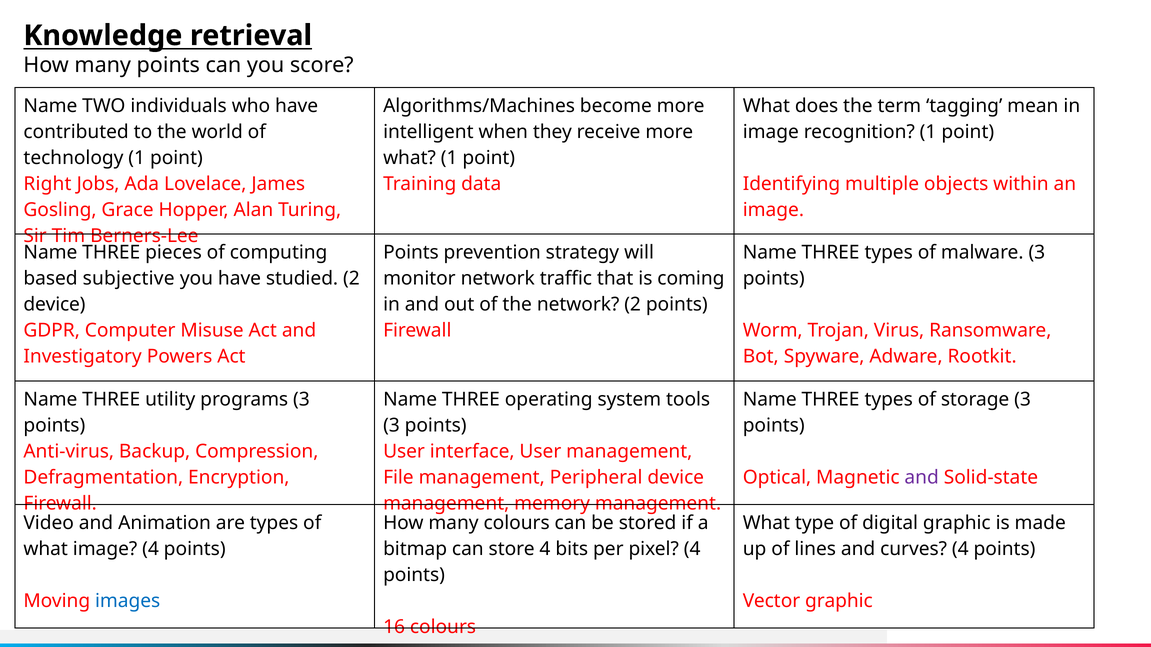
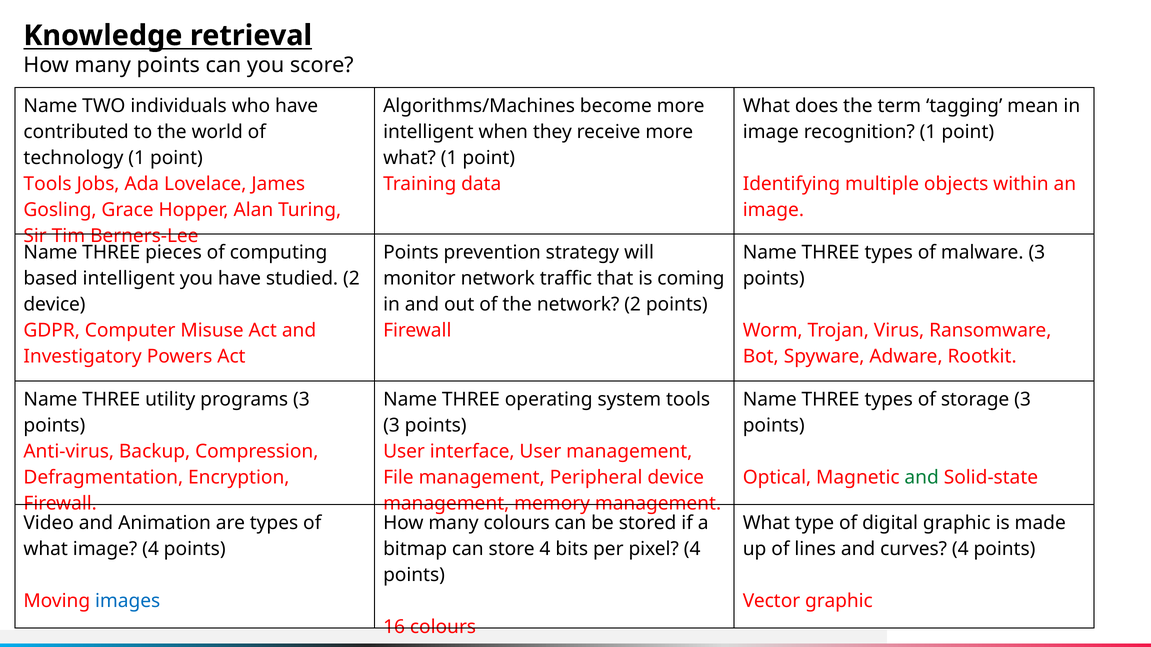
Right: Right -> Tools (48, 184)
based subjective: subjective -> intelligent (129, 279)
and colour: purple -> green (922, 478)
